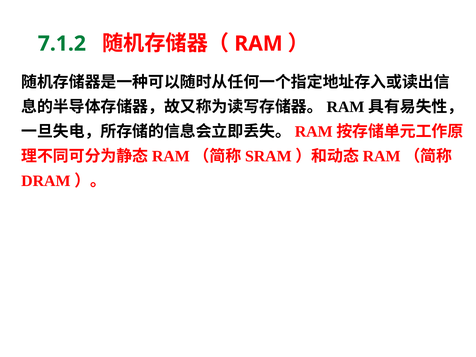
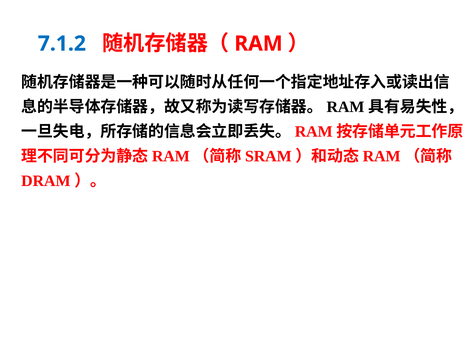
7.1.2 colour: green -> blue (62, 44)
